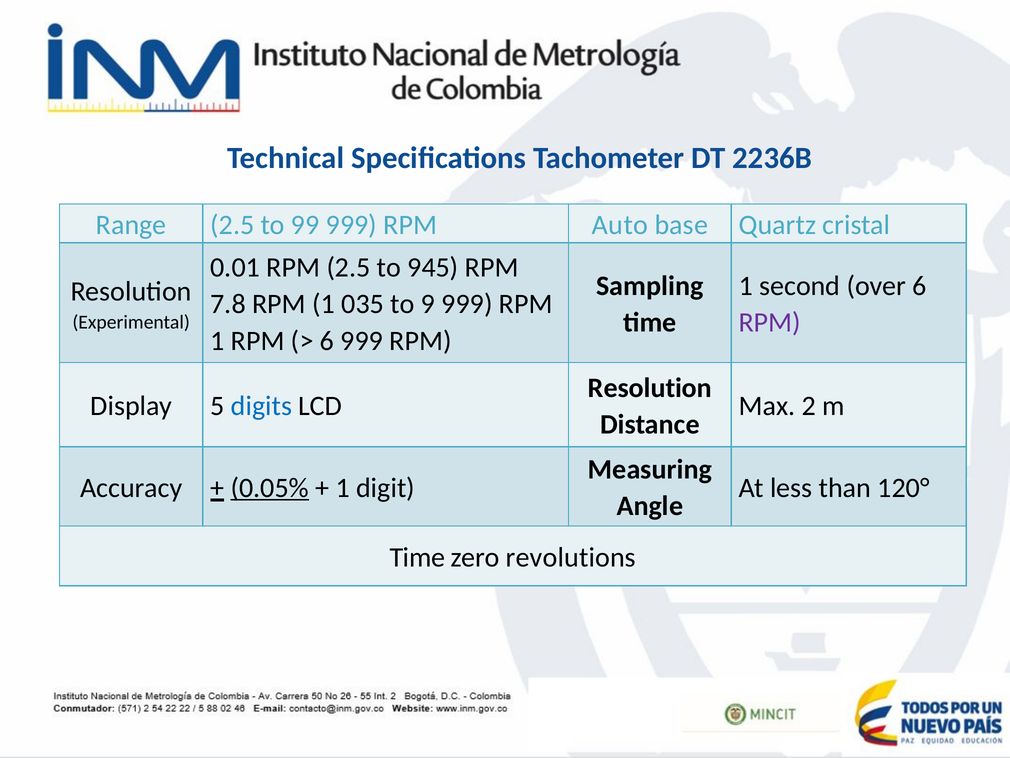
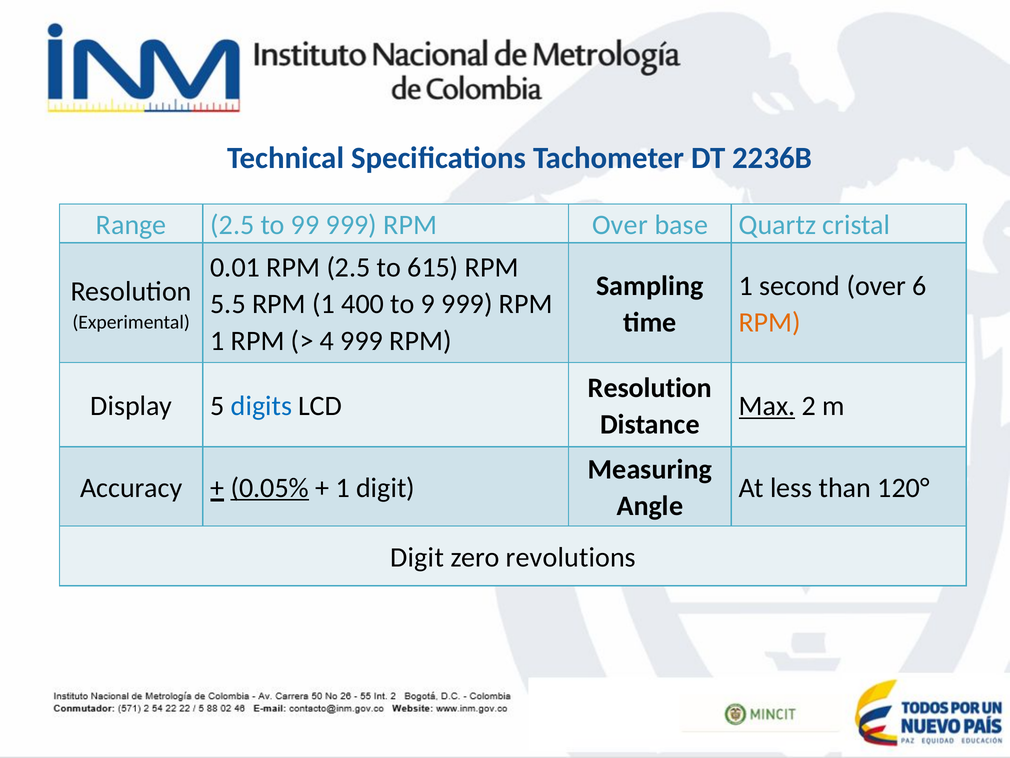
RPM Auto: Auto -> Over (620, 225)
945: 945 -> 615 (433, 267)
7.8: 7.8 -> 5.5 (228, 304)
035: 035 -> 400 (363, 304)
RPM colour: purple -> orange (770, 322)
6: 6 -> 4 (327, 341)
Max underline: none -> present (767, 406)
Time: Time -> Digit (417, 557)
